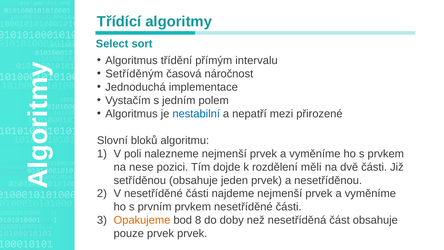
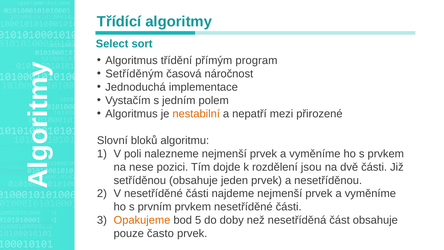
intervalu: intervalu -> program (256, 60)
nestabilní colour: blue -> orange (196, 114)
měli: měli -> jsou (311, 167)
8: 8 -> 5 (198, 220)
pouze prvek: prvek -> často (160, 233)
